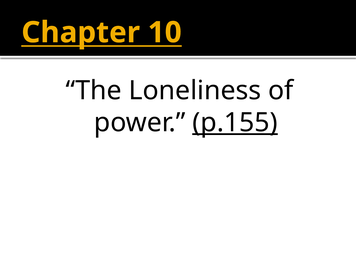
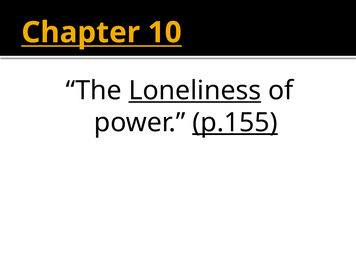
Loneliness underline: none -> present (195, 91)
